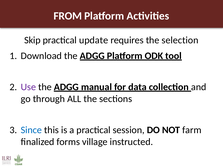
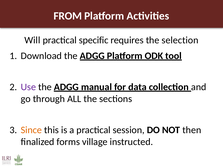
Skip: Skip -> Will (32, 40)
update: update -> specific (94, 40)
Since colour: blue -> orange (31, 130)
farm: farm -> then (192, 130)
